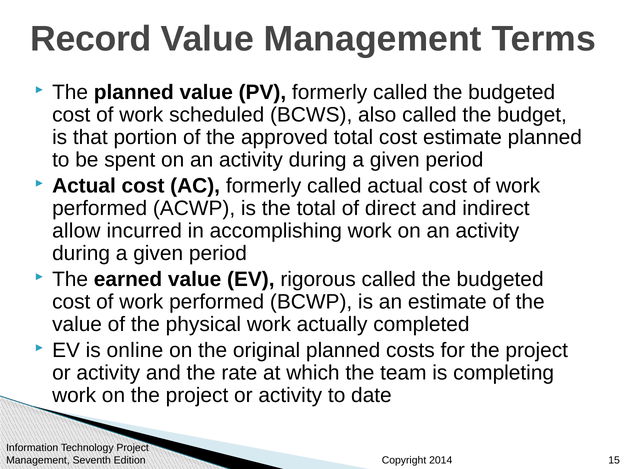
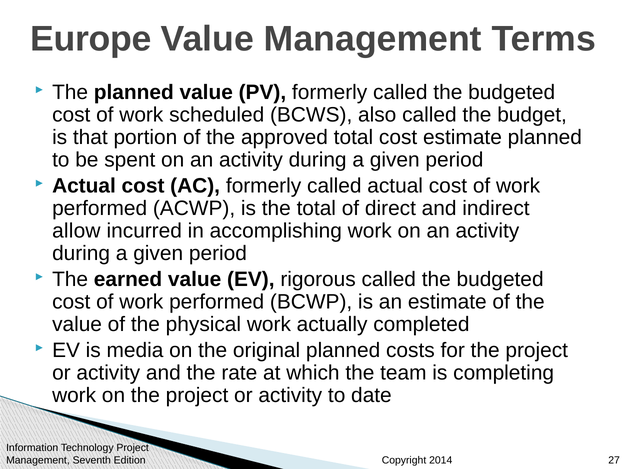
Record: Record -> Europe (91, 39)
online: online -> media (135, 351)
15: 15 -> 27 (614, 461)
